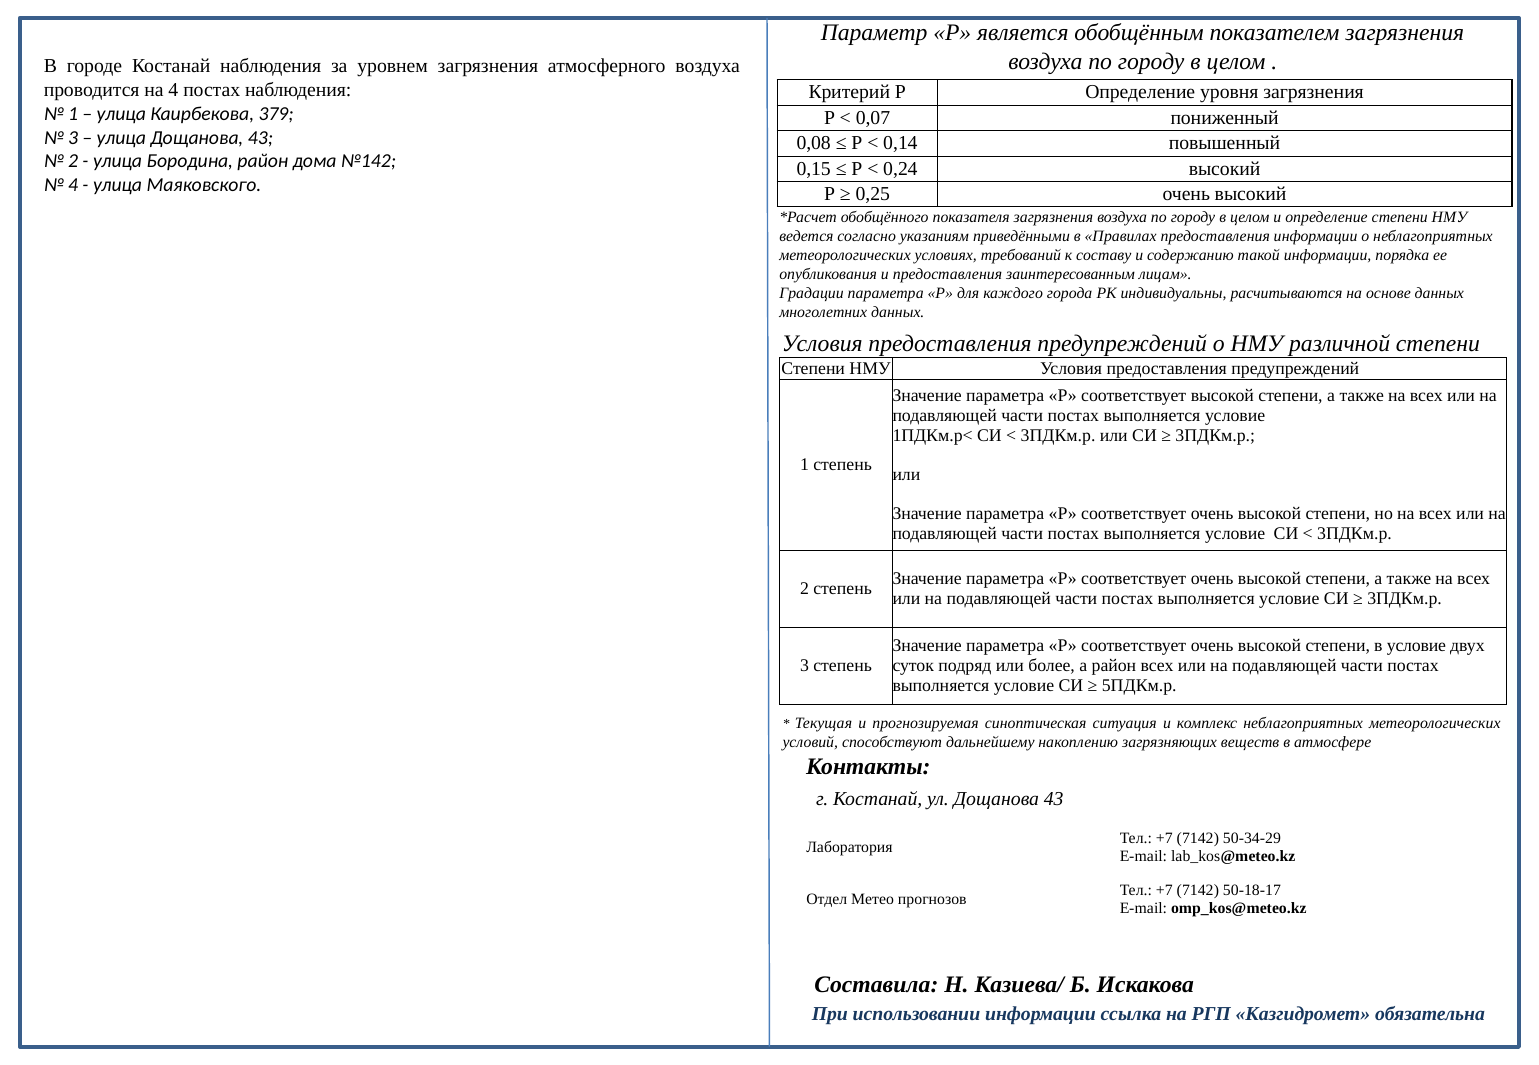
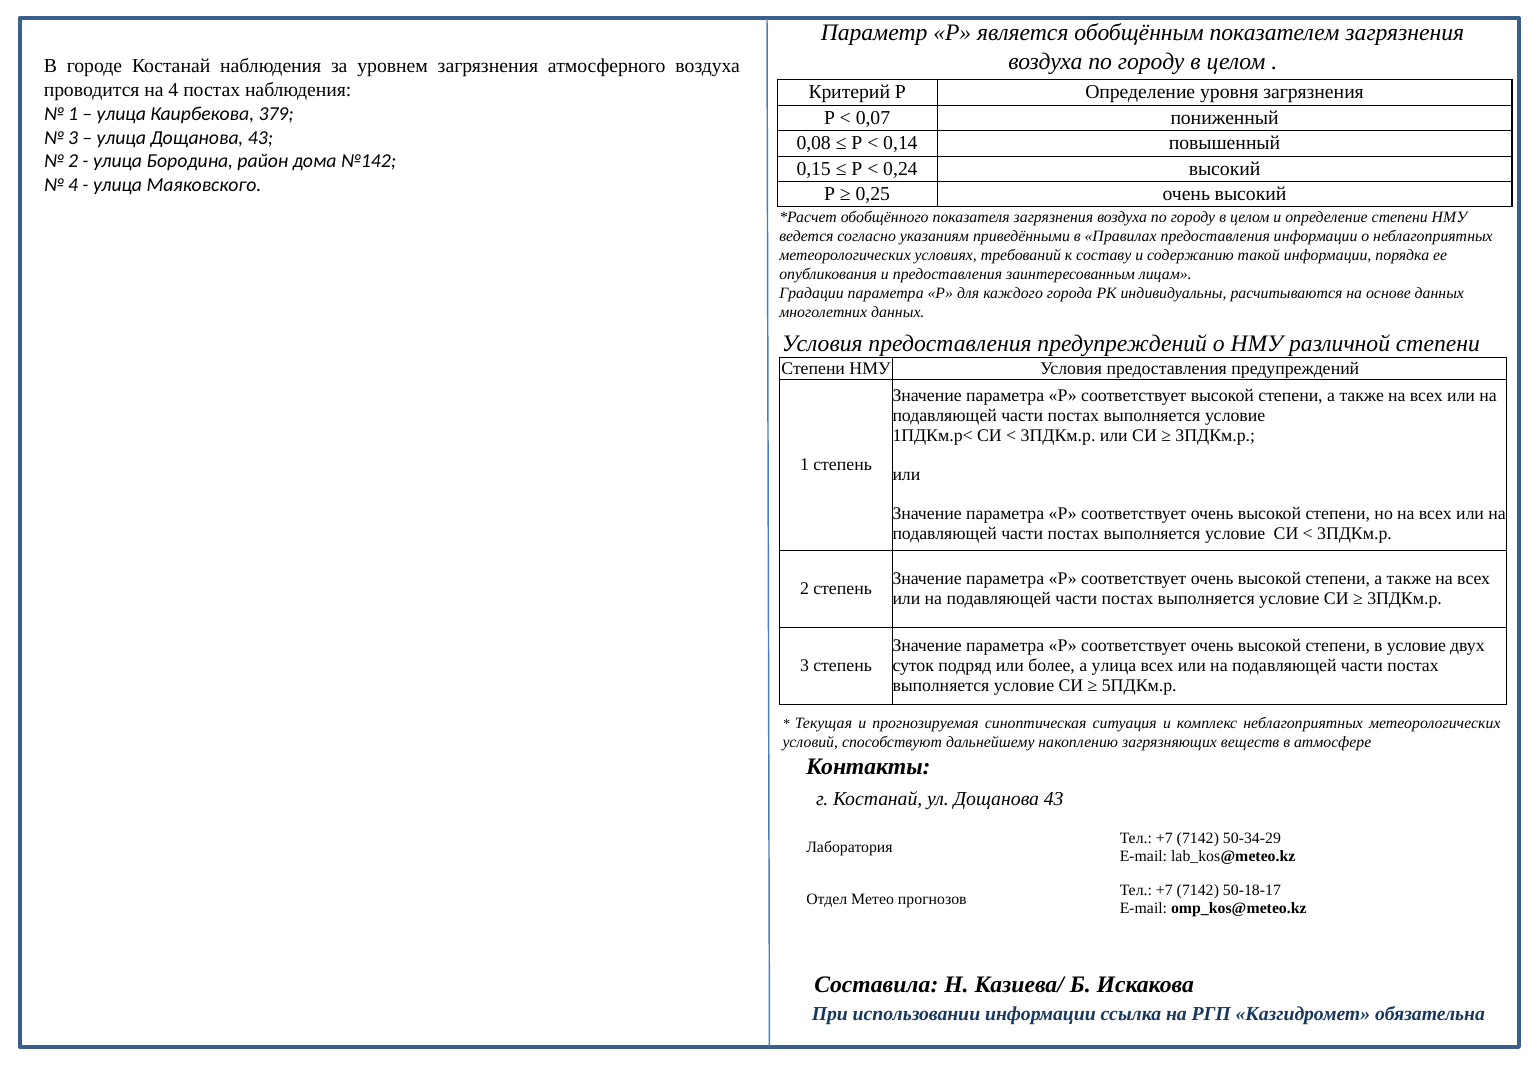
а район: район -> улица (1114, 666)
